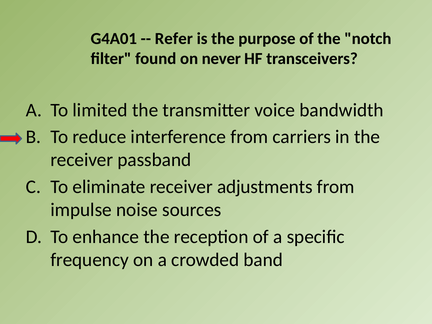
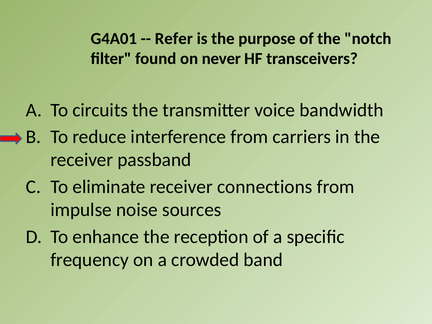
limited: limited -> circuits (100, 110)
adjustments: adjustments -> connections (265, 187)
